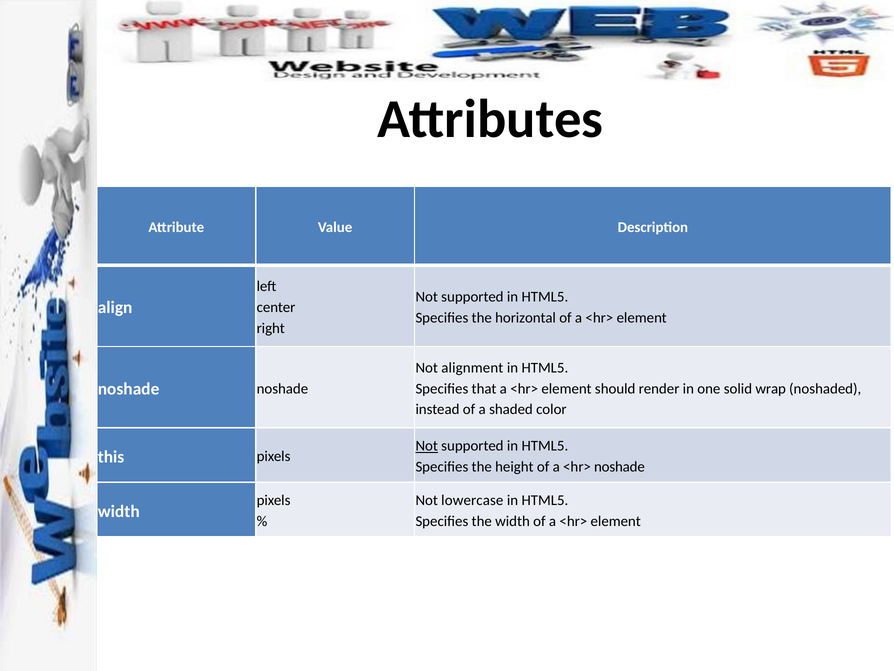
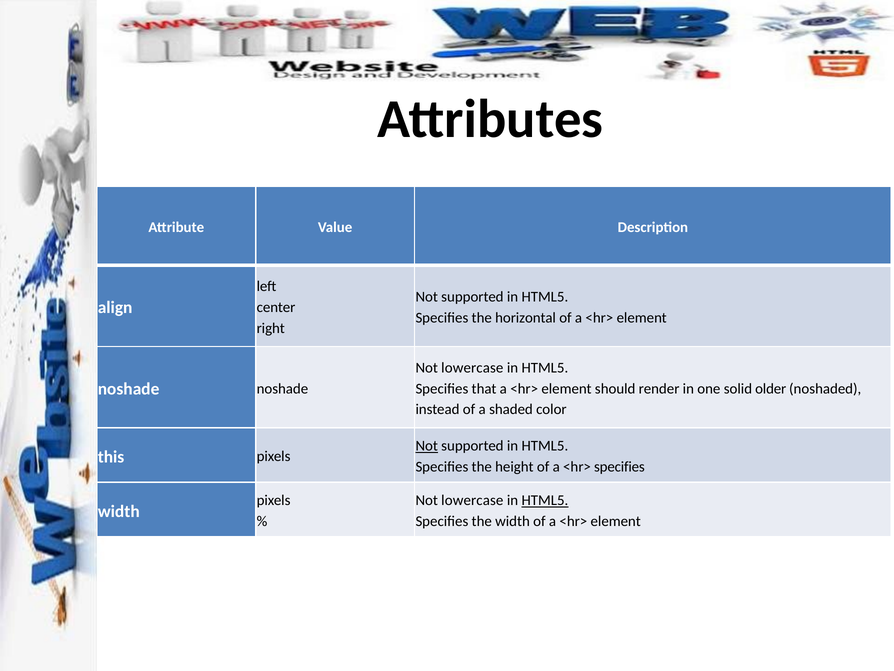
alignment: alignment -> lowercase (472, 367)
wrap: wrap -> older (771, 388)
<hr> noshade: noshade -> specifies (619, 467)
HTML5 underline: none -> present (545, 500)
